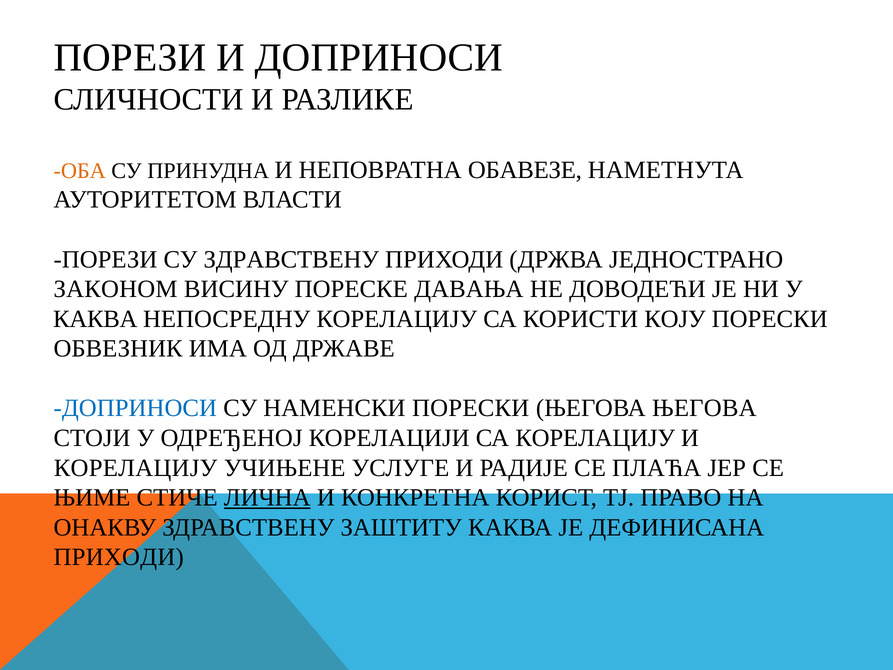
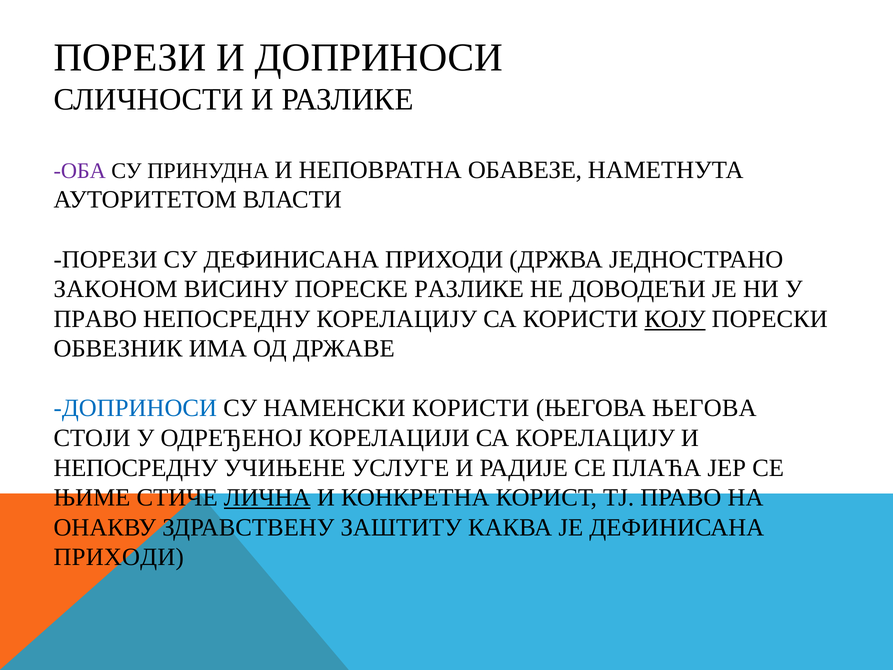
ОБА colour: orange -> purple (80, 171)
СУ ЗДРАВСТВЕНУ: ЗДРАВСТВЕНУ -> ДЕФИНИСАНА (291, 259)
ПОРЕСКЕ ДАВАЊА: ДАВАЊА -> РАЗЛИКЕ (469, 289)
КАКВА: КАКВА -> ПРАВО (95, 319)
КОЈУ underline: none -> present (675, 319)
НАМЕНСКИ ПОРЕСКИ: ПОРЕСКИ -> КОРИСТИ (471, 408)
КОРЕЛАЦИЈУ: КОРЕЛАЦИЈУ -> НЕПОСРЕДНУ (136, 468)
